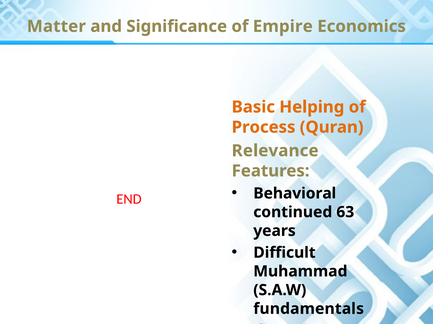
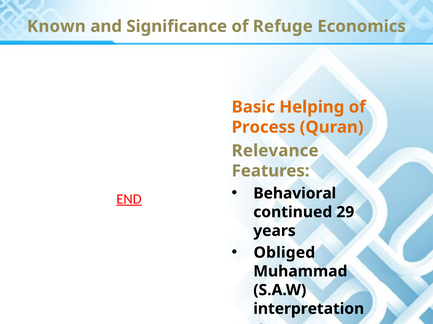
Matter: Matter -> Known (56, 26)
Empire: Empire -> Refuge (283, 26)
END underline: none -> present (129, 199)
63: 63 -> 29 (345, 213)
Difficult: Difficult -> Obliged (284, 253)
fundamentals: fundamentals -> interpretation (309, 309)
